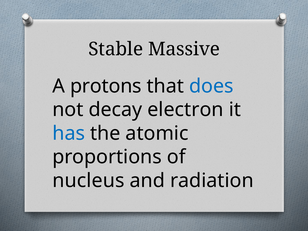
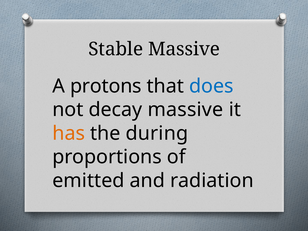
decay electron: electron -> massive (185, 110)
has colour: blue -> orange (69, 133)
atomic: atomic -> during (157, 133)
nucleus: nucleus -> emitted (88, 181)
